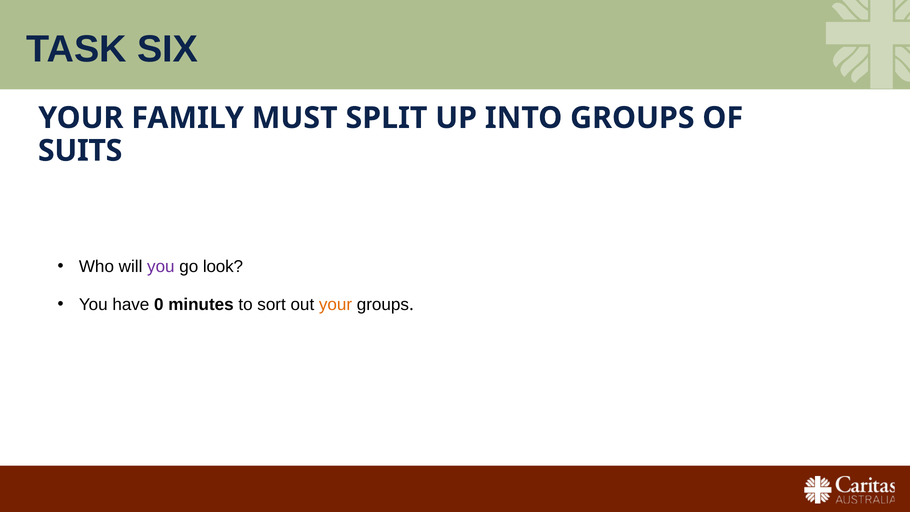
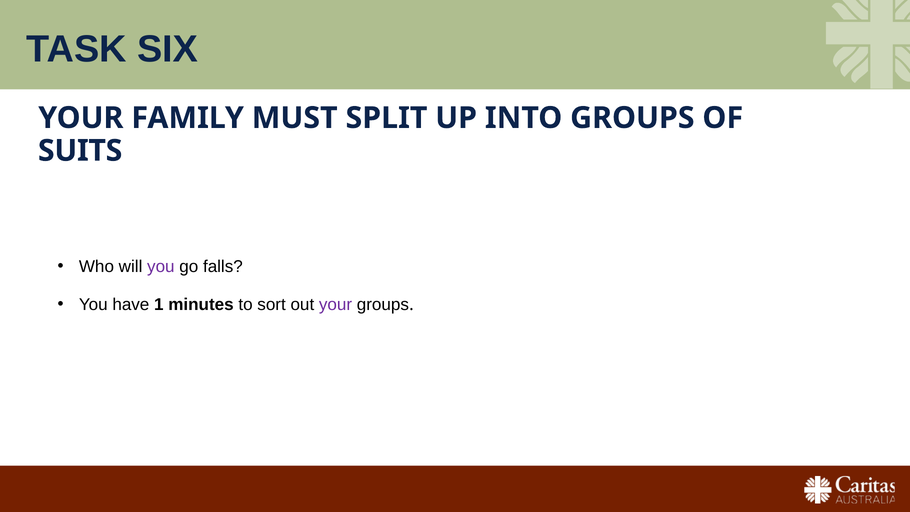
look: look -> falls (223, 267)
0: 0 -> 1 (159, 305)
your colour: orange -> purple (336, 305)
